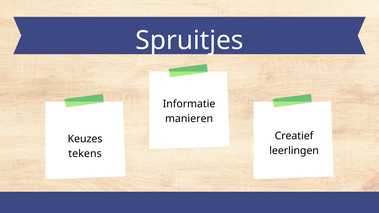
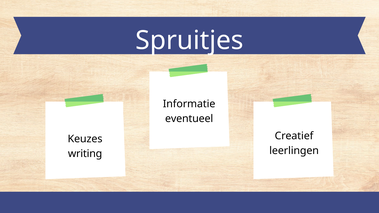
manieren: manieren -> eventueel (189, 119)
tekens: tekens -> writing (85, 154)
